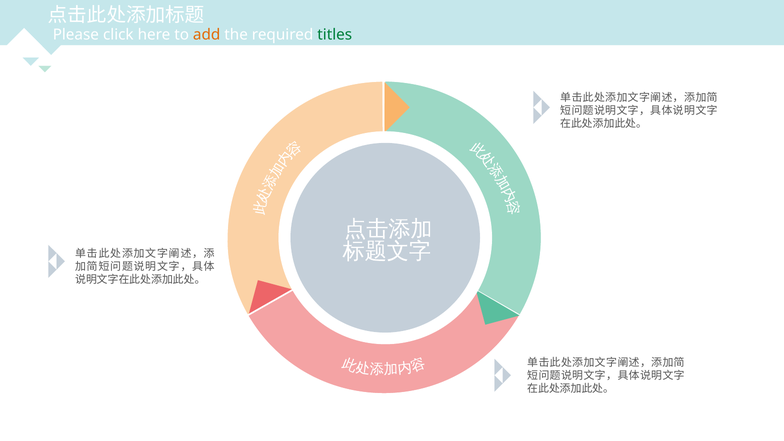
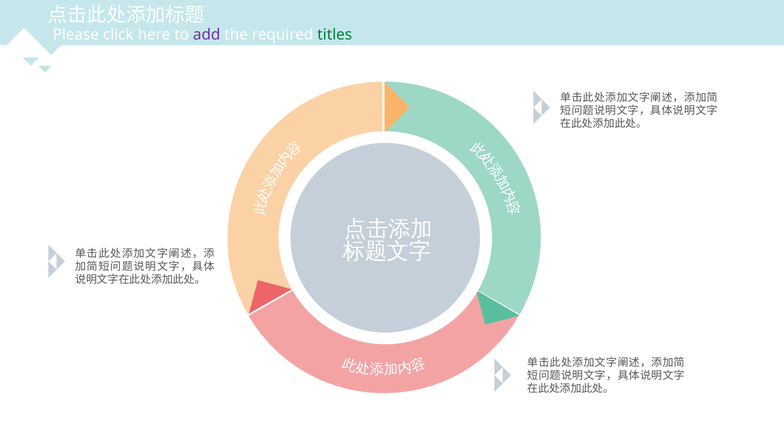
add colour: orange -> purple (207, 35)
